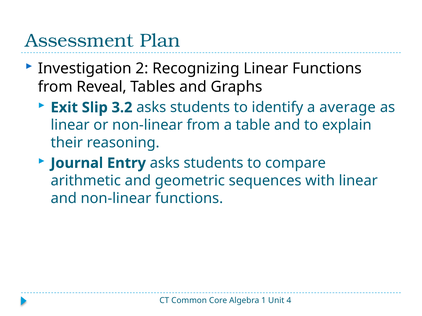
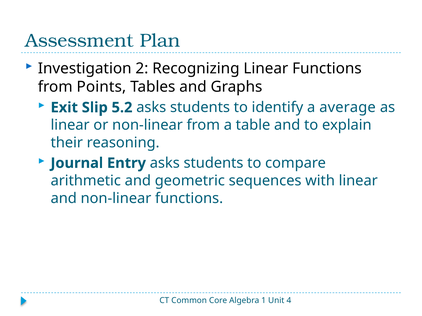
Reveal: Reveal -> Points (101, 87)
3.2: 3.2 -> 5.2 (122, 108)
